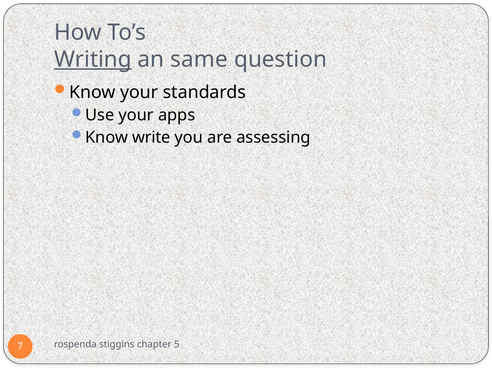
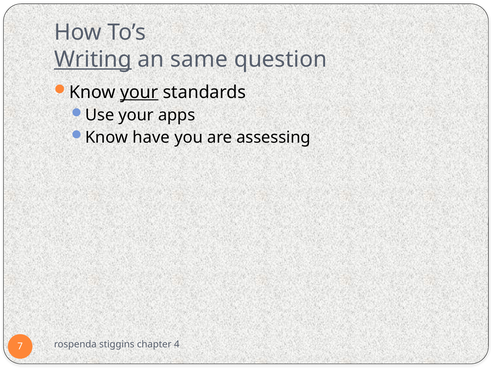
your underline: none -> present (139, 92)
write: write -> have (151, 137)
5: 5 -> 4 (177, 344)
